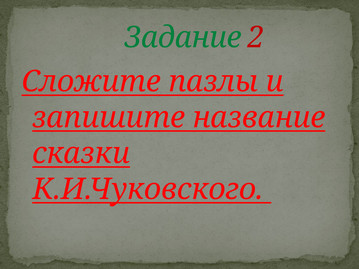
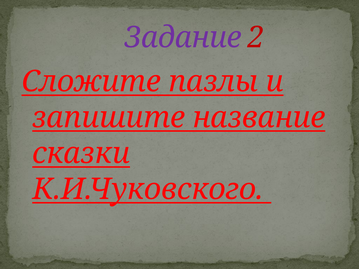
Задание colour: green -> purple (183, 38)
